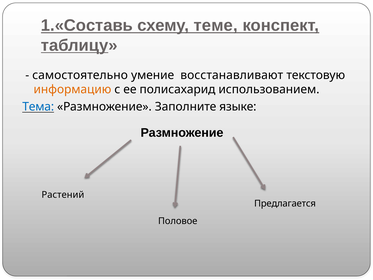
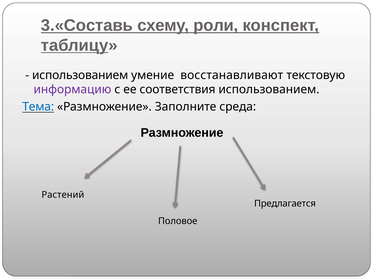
1.«Составь: 1.«Составь -> 3.«Составь (87, 25)
теме: теме -> роли (216, 25)
самостоятельно: самостоятельно -> использованием (80, 75)
информацию colour: orange -> purple (72, 89)
полисахарид: полисахарид -> соответствия (178, 89)
языке: языке -> среда (238, 107)
